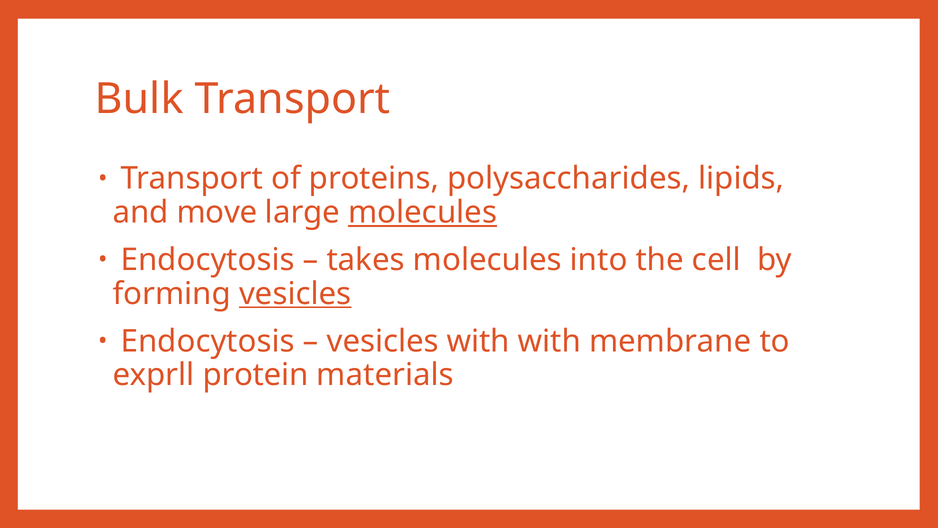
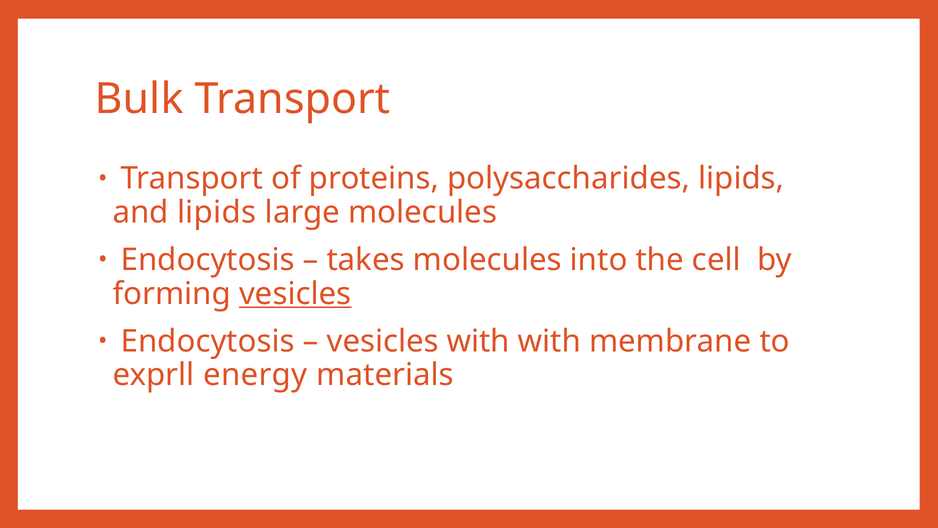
and move: move -> lipids (217, 212)
molecules underline: present -> none (423, 212)
protein: protein -> energy (255, 375)
